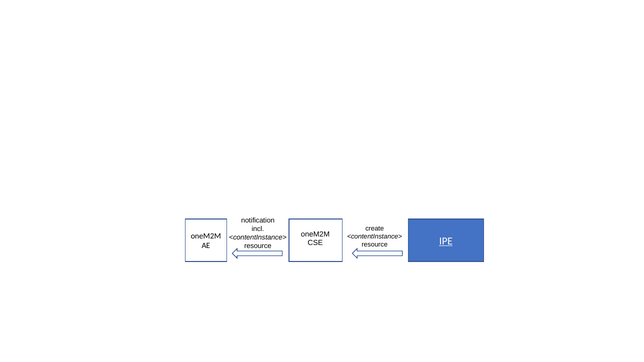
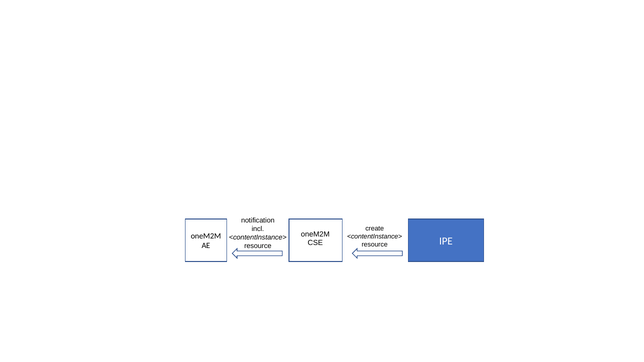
IPE underline: present -> none (446, 241)
